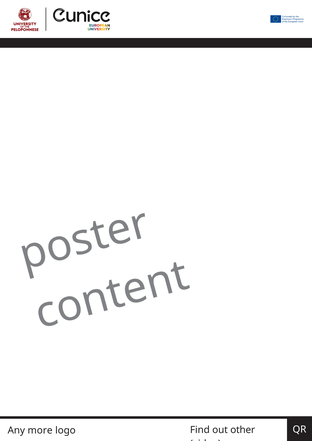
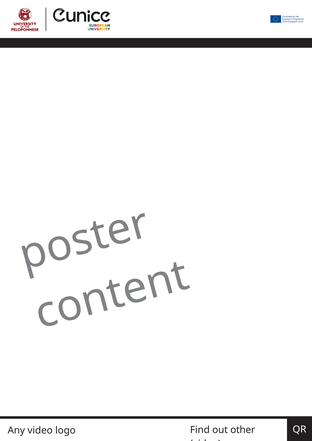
Any more: more -> video (40, 430)
